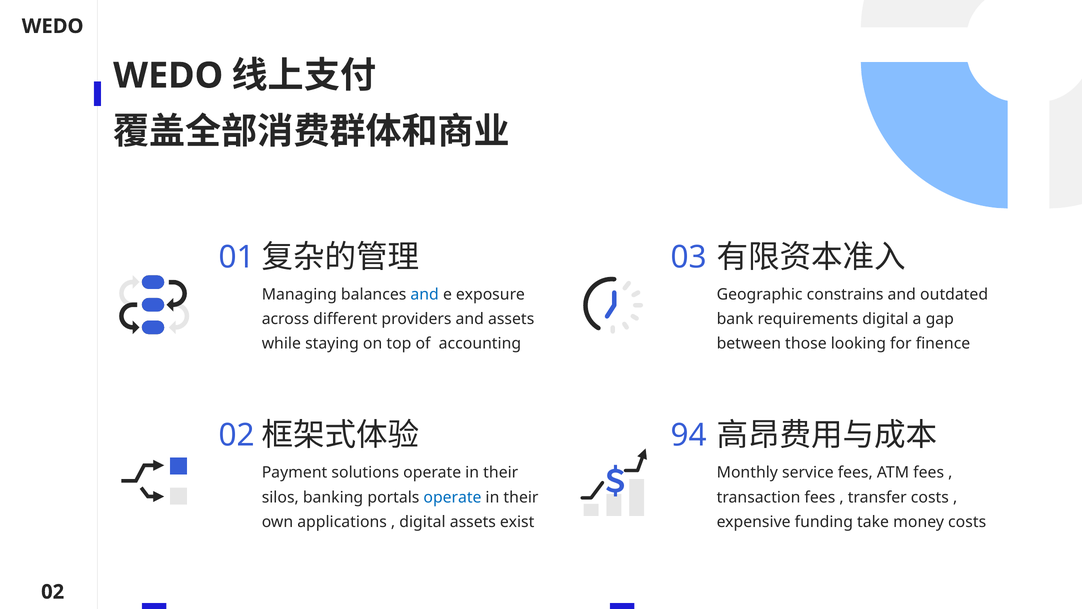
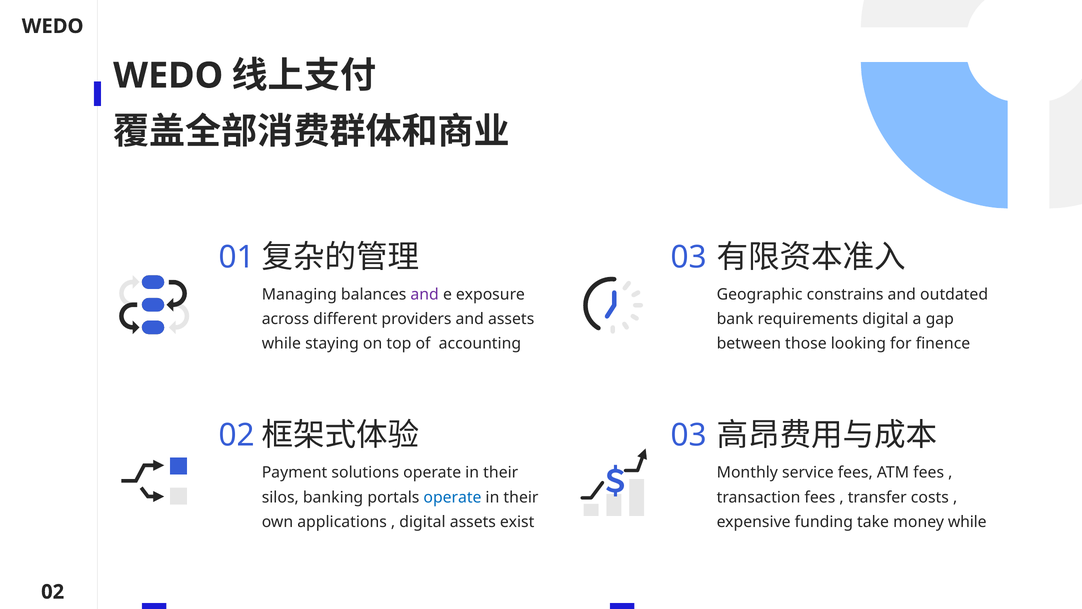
and colour: blue -> purple (425, 294)
02 94: 94 -> 03 (689, 435)
money costs: costs -> while (967, 522)
